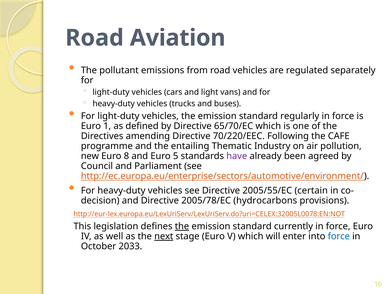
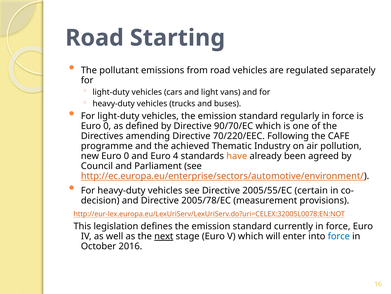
Aviation: Aviation -> Starting (177, 38)
1: 1 -> 0 (107, 126)
65/70/EC: 65/70/EC -> 90/70/EC (234, 126)
entailing: entailing -> achieved (190, 146)
new Euro 8: 8 -> 0 (126, 156)
5: 5 -> 4 (176, 156)
have colour: purple -> orange (237, 156)
hydrocarbons: hydrocarbons -> measurement (265, 200)
the underline: present -> none (182, 226)
2033: 2033 -> 2016 (130, 246)
